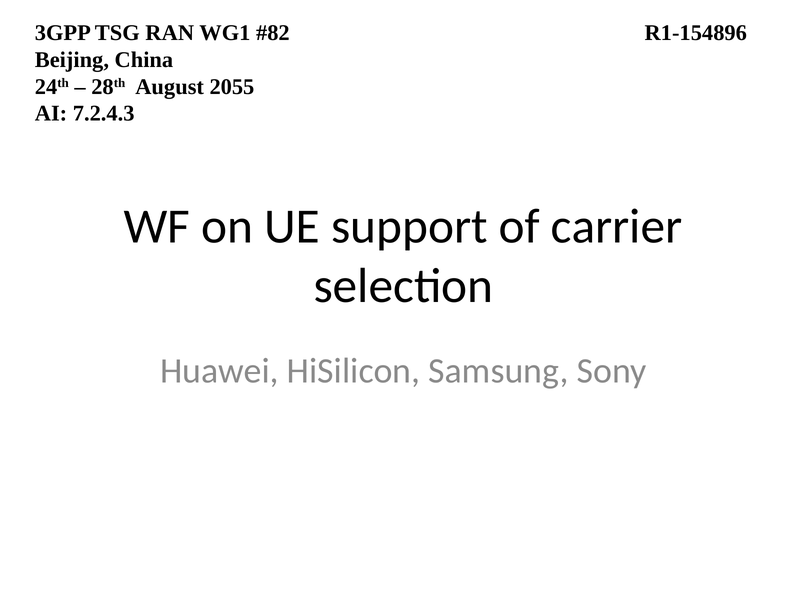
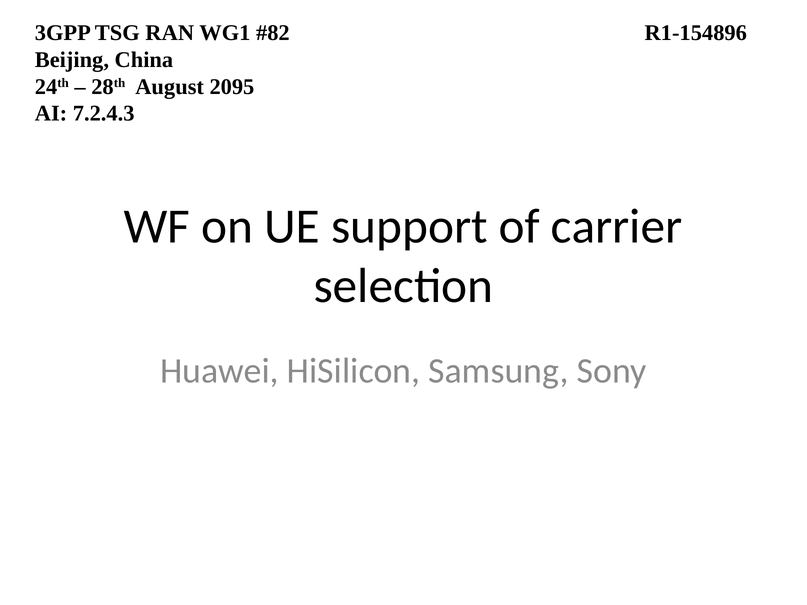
2055: 2055 -> 2095 (232, 87)
